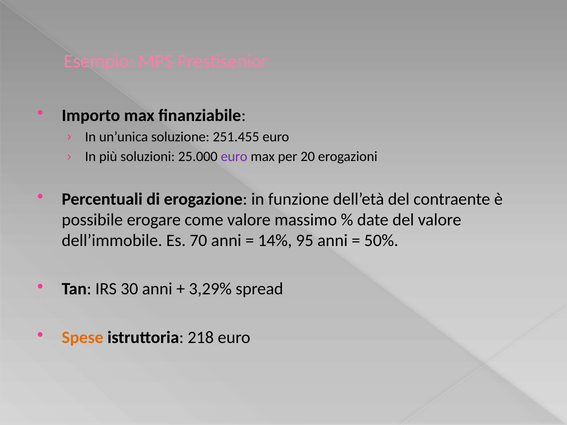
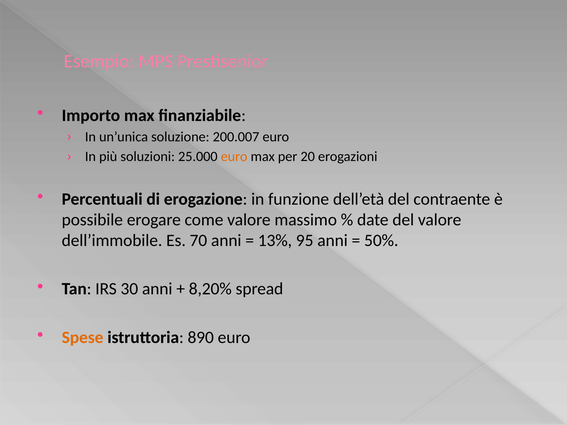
251.455: 251.455 -> 200.007 (236, 137)
euro colour: purple -> orange (234, 157)
14%: 14% -> 13% (275, 241)
3,29%: 3,29% -> 8,20% (210, 289)
218: 218 -> 890 (201, 338)
